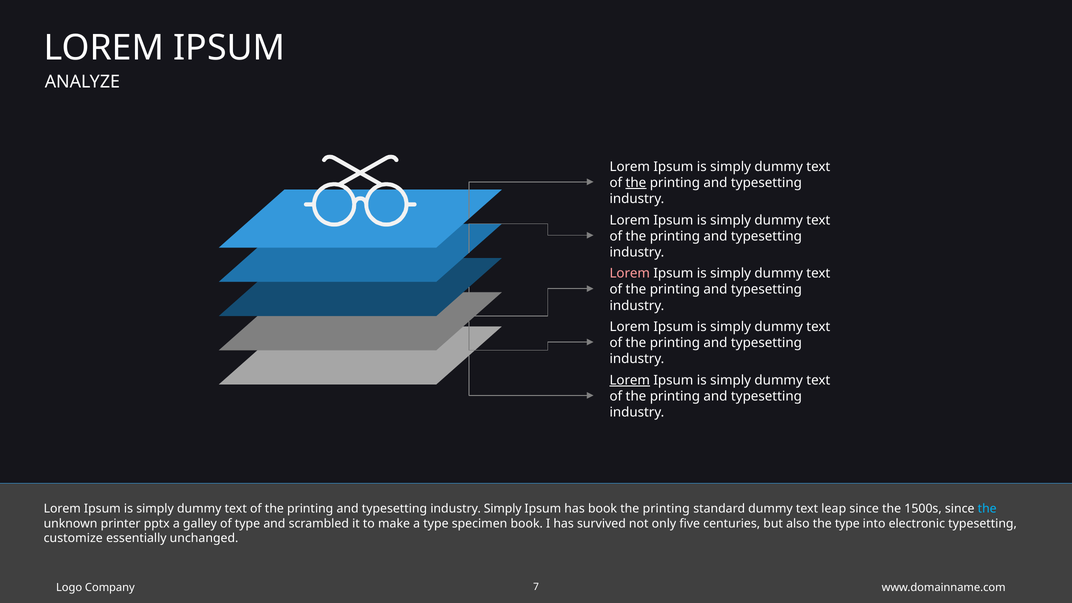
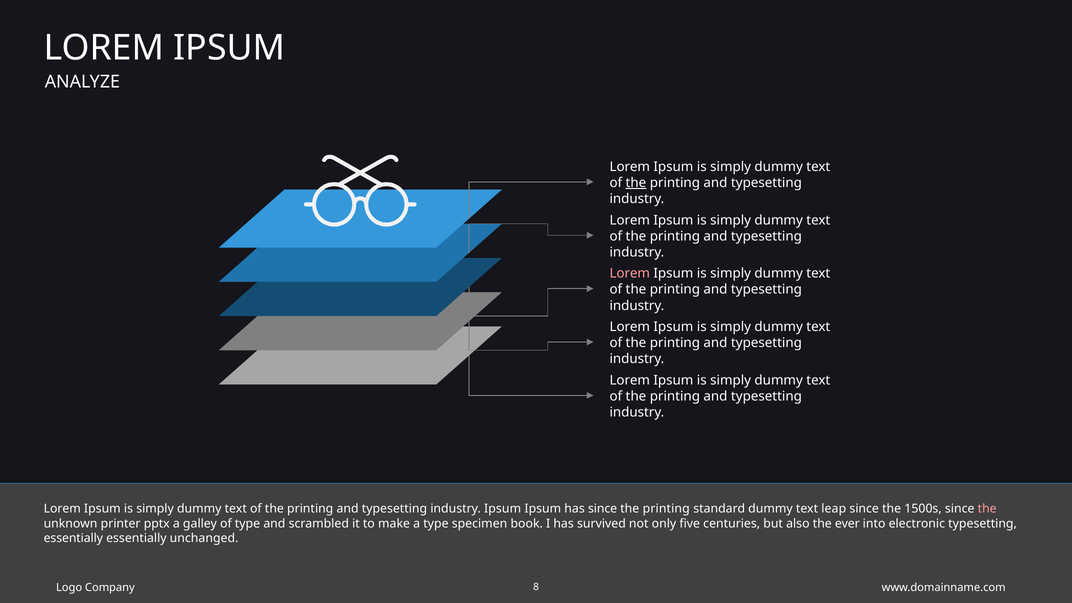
Lorem underline: present -> none (630, 380)
industry Simply: Simply -> Ipsum (503, 509)
has book: book -> since (603, 509)
the colour: light blue -> pink (987, 509)
the type: type -> ever (847, 524)
customize: customize -> essentially (73, 538)
7: 7 -> 8 (536, 587)
